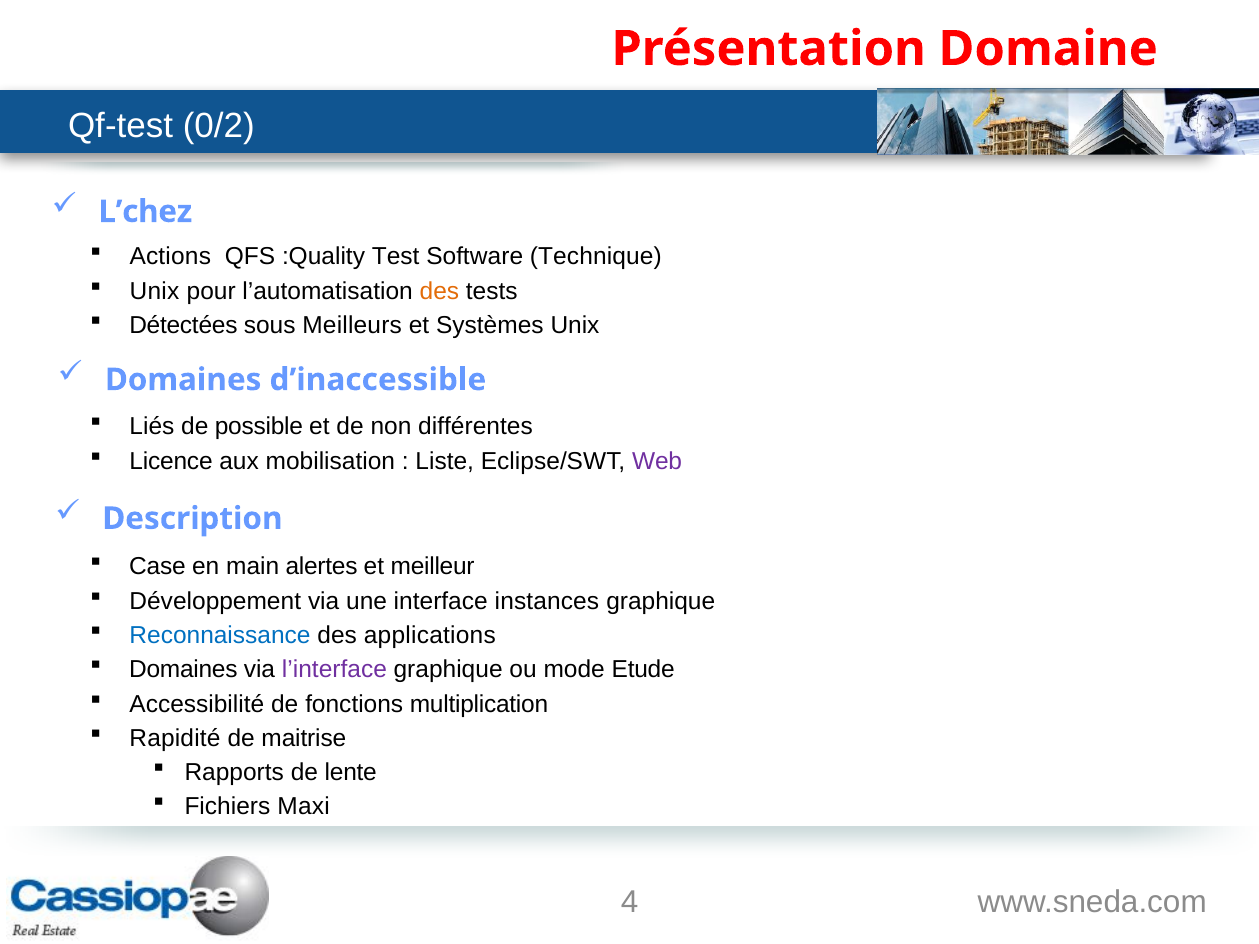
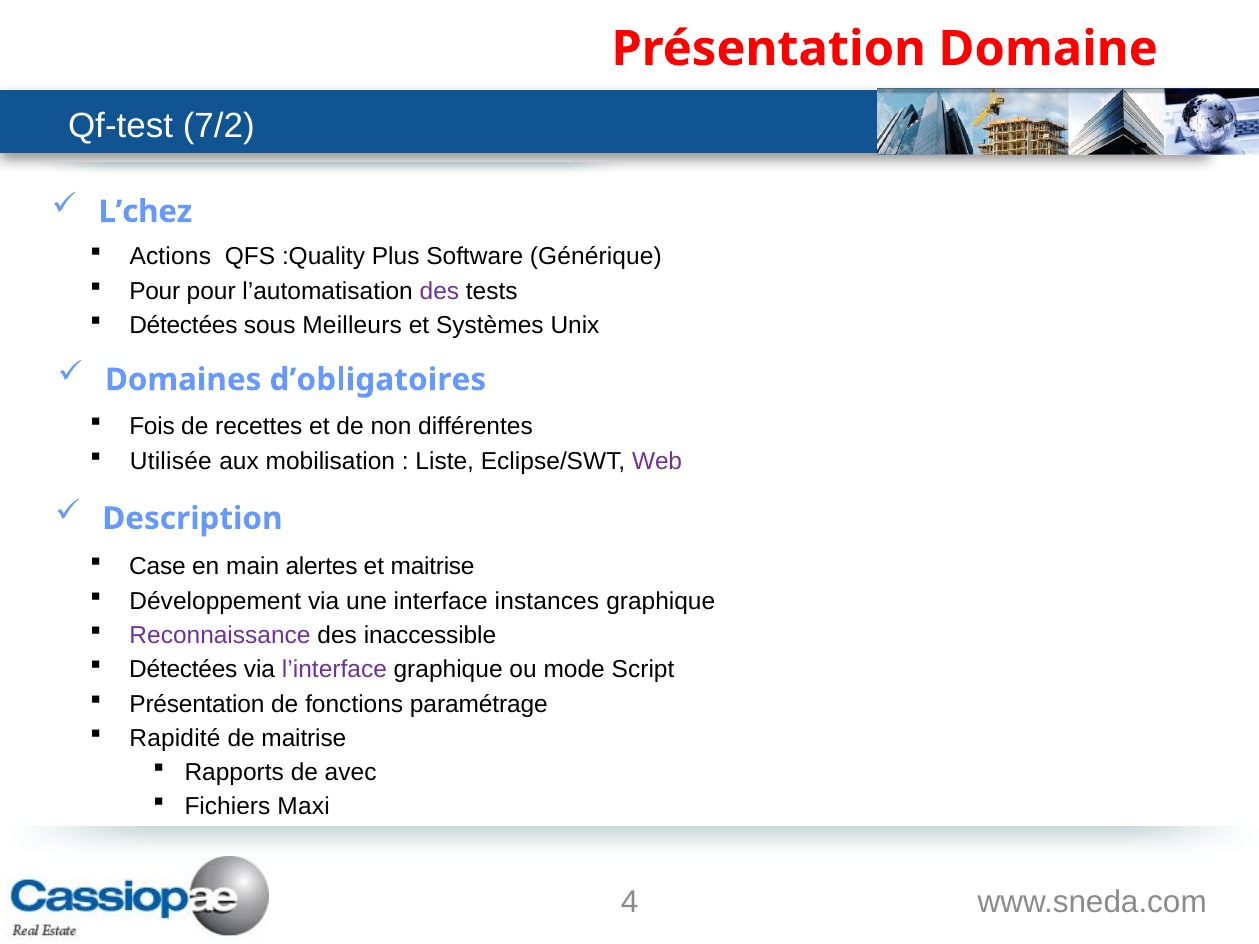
0/2: 0/2 -> 7/2 (219, 126)
Test: Test -> Plus (396, 257)
Technique: Technique -> Générique (596, 257)
Unix: Unix -> Pour (155, 291)
des colour: orange -> purple (439, 291)
d’inaccessible: d’inaccessible -> d’obligatoires (378, 380)
Liés: Liés -> Fois (152, 427)
possible: possible -> recettes (259, 427)
Licence: Licence -> Utilisée (171, 461)
et meilleur: meilleur -> maitrise (433, 567)
Reconnaissance colour: blue -> purple (220, 636)
applications: applications -> inaccessible (430, 636)
Domaines: Domaines -> Détectées (183, 670)
Etude: Etude -> Script (643, 670)
Accessibilité: Accessibilité -> Présentation (197, 704)
multiplication: multiplication -> paramétrage (479, 704)
lente: lente -> avec (351, 773)
